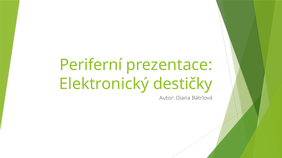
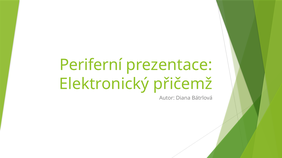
destičky: destičky -> přičemž (183, 84)
